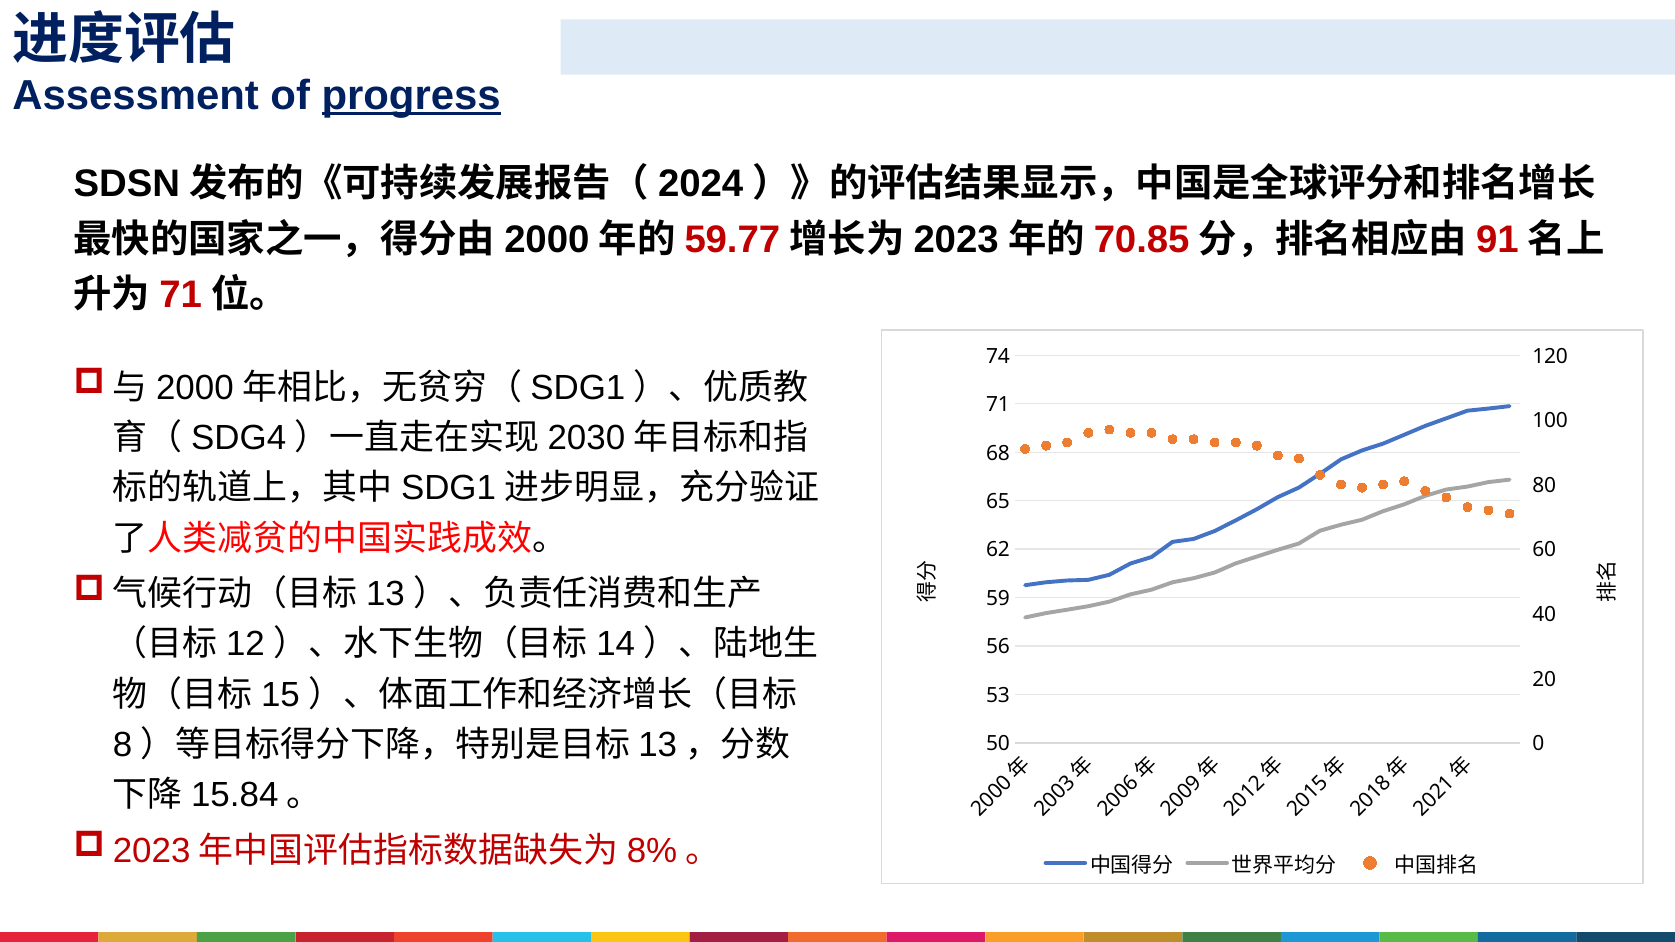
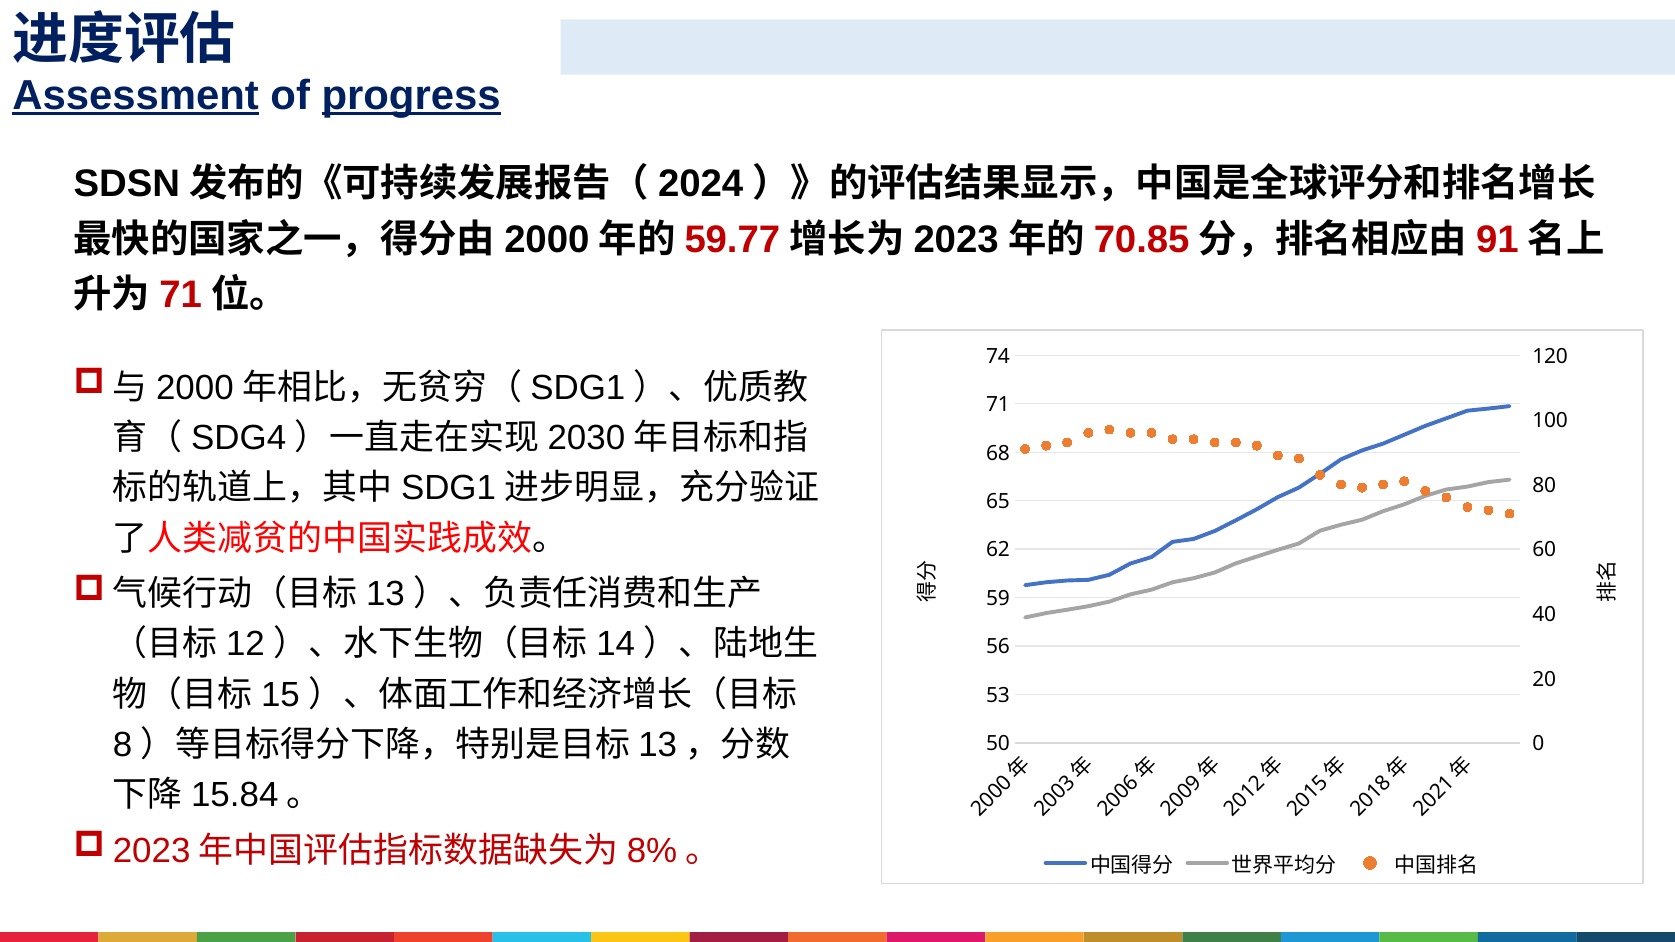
Assessment underline: none -> present (136, 96)
